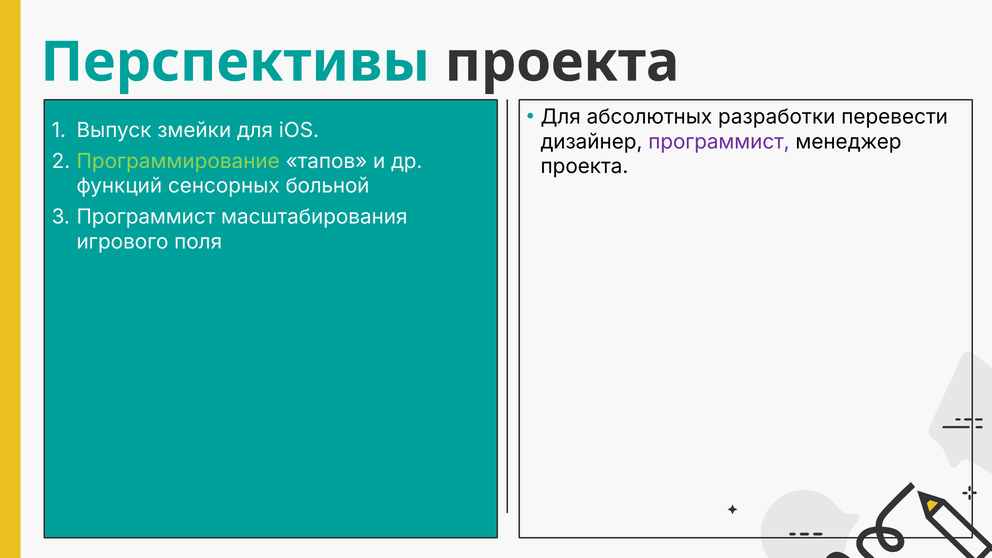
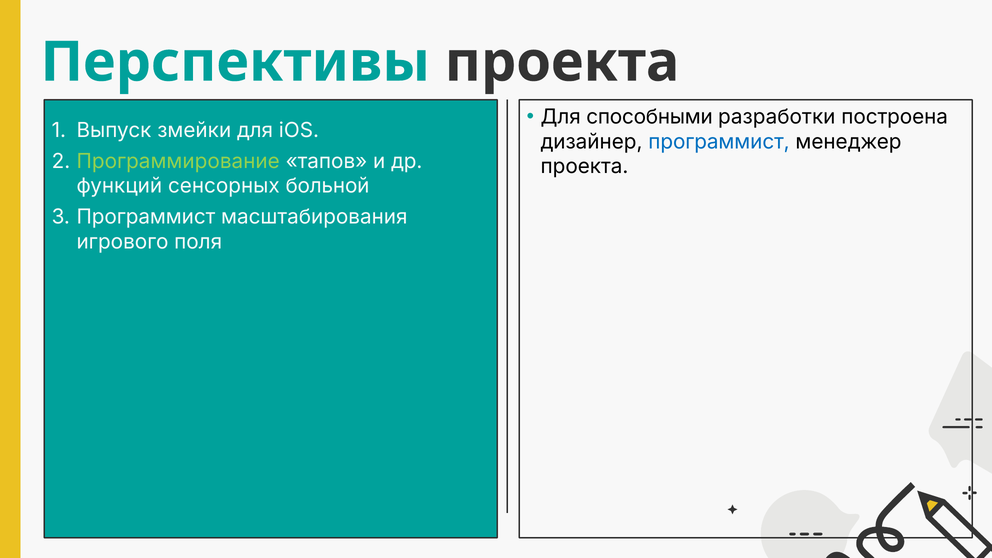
абсолютных: абсолютных -> способными (650, 117)
перевести: перевести -> построена (895, 117)
программист colour: purple -> blue (719, 142)
